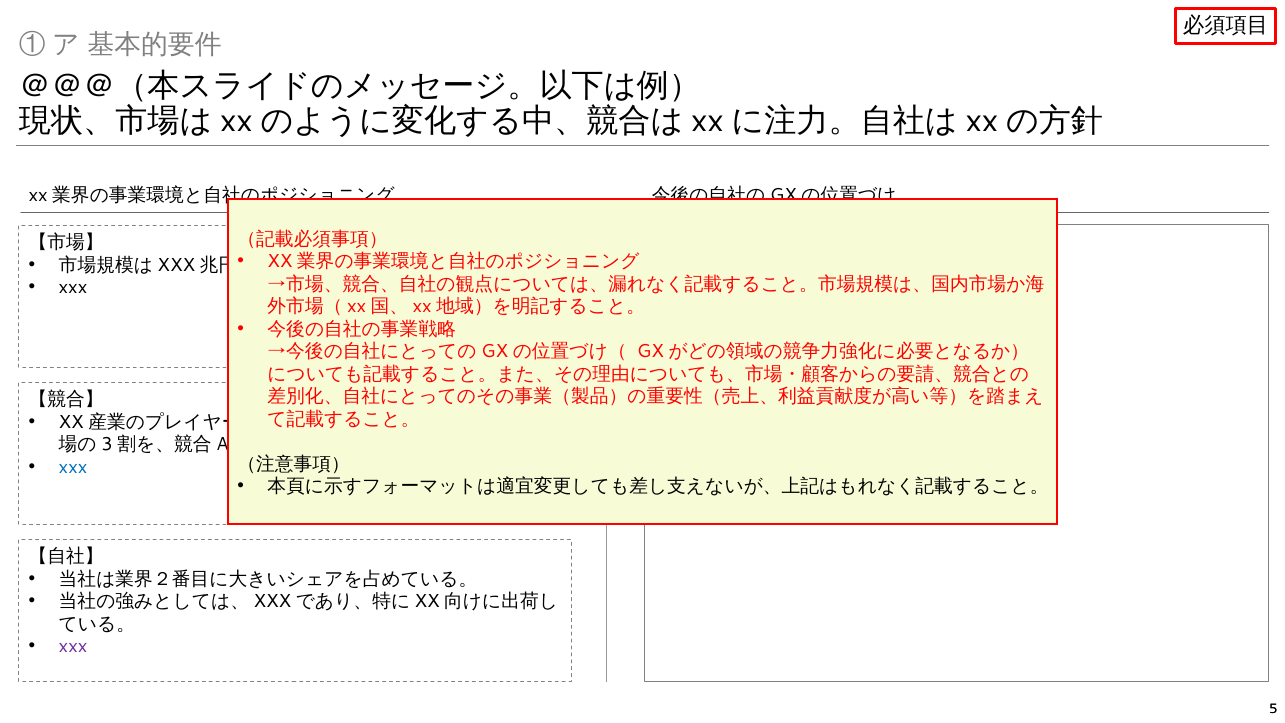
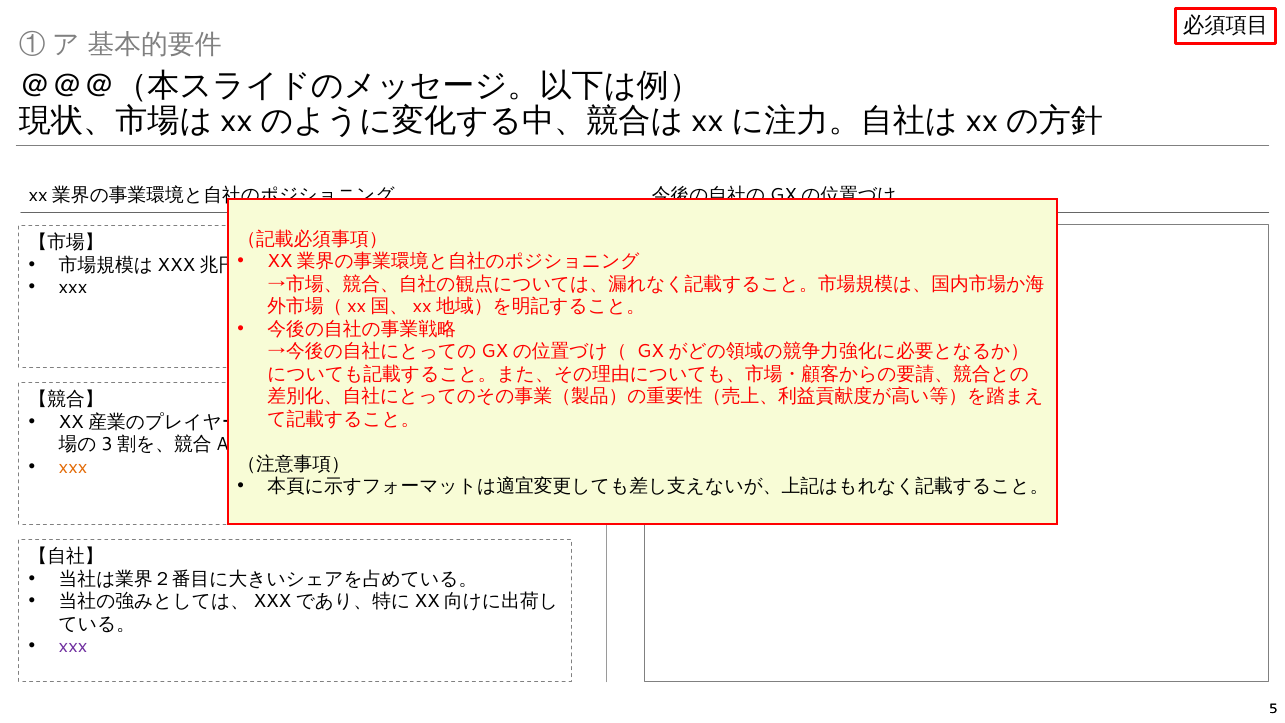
xxx colour: blue -> orange (73, 467)
